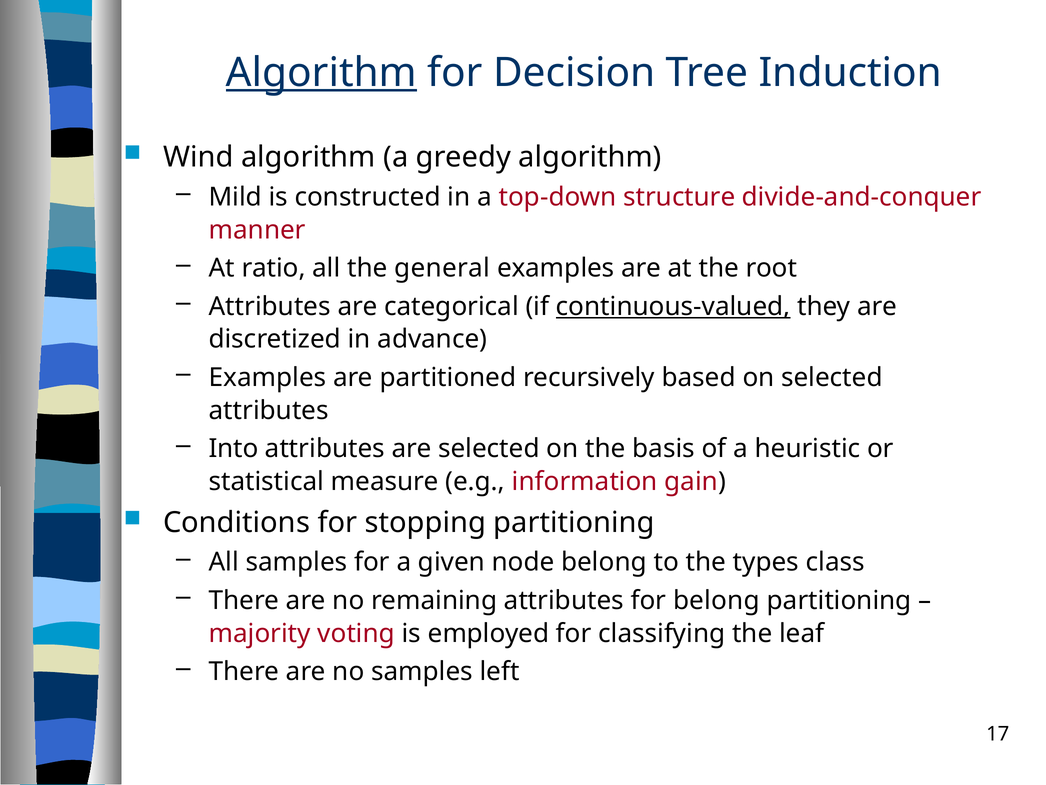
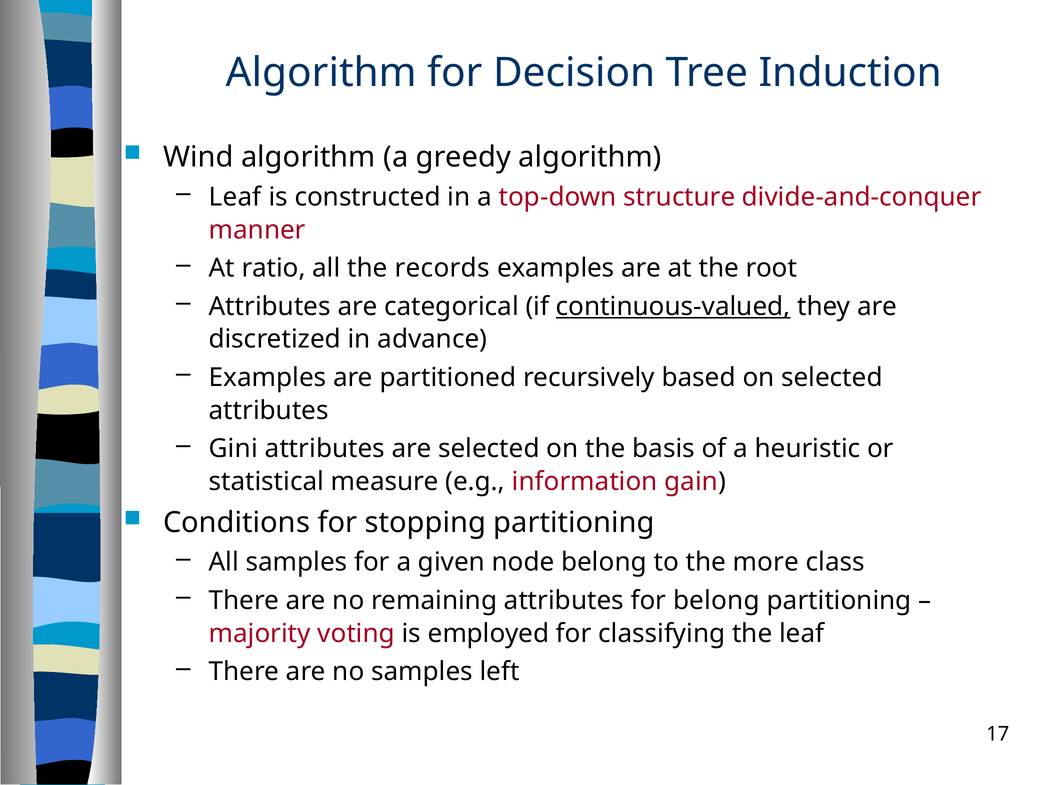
Algorithm underline: present -> none (321, 73)
Mild: Mild -> Leaf (235, 197)
general: general -> records (442, 268)
Into: Into -> Gini (233, 448)
types: types -> more (766, 562)
